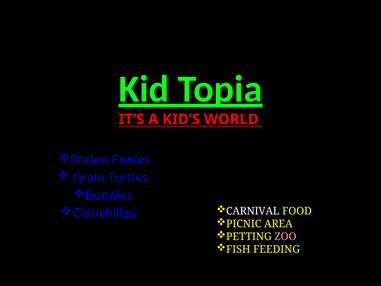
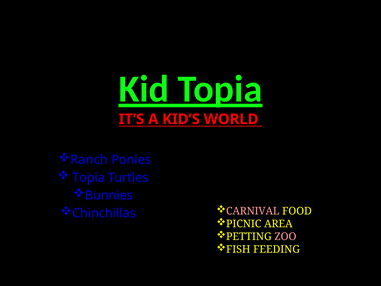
Rodeo: Rodeo -> Ranch (89, 160)
Grain: Grain -> Topia (89, 177)
CARNIVAL colour: white -> pink (253, 211)
